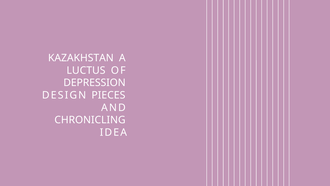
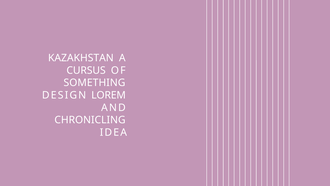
LUCTUS: LUCTUS -> CURSUS (86, 70)
DEPRESSION: DEPRESSION -> SOMETHING (94, 83)
PIECES: PIECES -> LOREM (109, 95)
